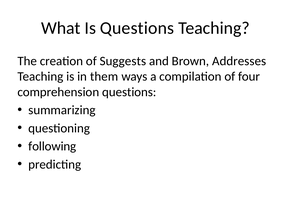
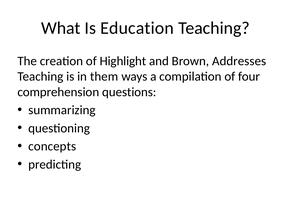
Is Questions: Questions -> Education (137, 28)
Suggests: Suggests -> Highlight (123, 61)
following: following -> concepts (52, 146)
